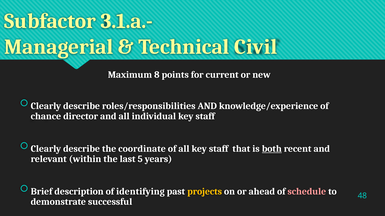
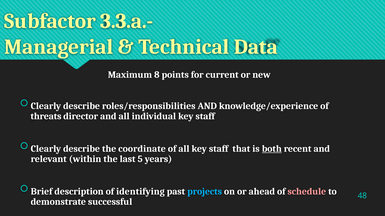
3.1.a.-: 3.1.a.- -> 3.3.a.- (127, 21)
Civil: Civil -> Data (256, 47)
chance: chance -> threats (46, 117)
projects colour: yellow -> light blue (205, 192)
